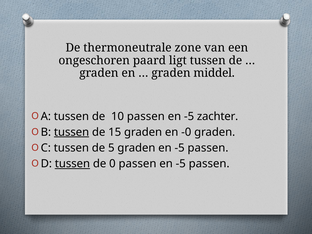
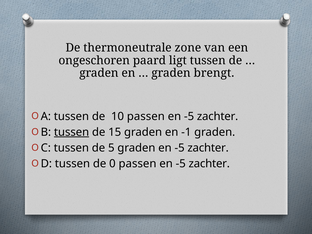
middel: middel -> brengt (214, 73)
-0: -0 -> -1 (186, 132)
graden en -5 passen: passen -> zachter (208, 148)
tussen underline: present -> none (72, 164)
passen: passen -> zachter (209, 164)
